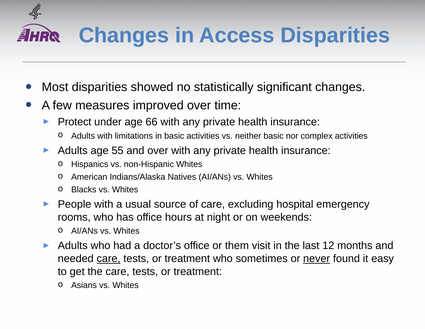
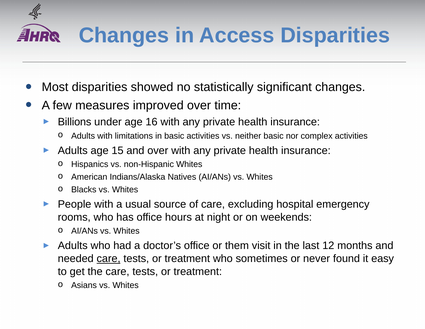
Protect: Protect -> Billions (75, 122)
66: 66 -> 16 (152, 122)
55: 55 -> 15 (118, 150)
never underline: present -> none (317, 258)
